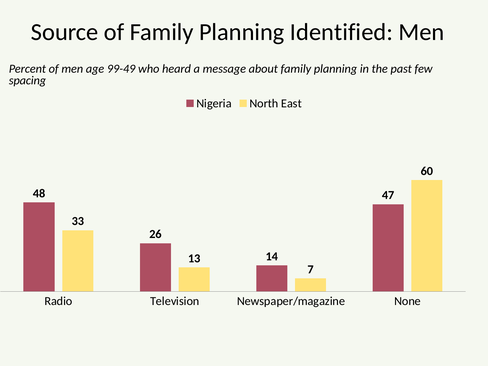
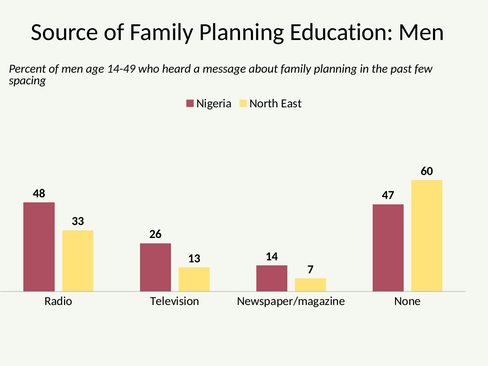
Identified: Identified -> Education (342, 32)
99-49: 99-49 -> 14-49 (121, 69)
